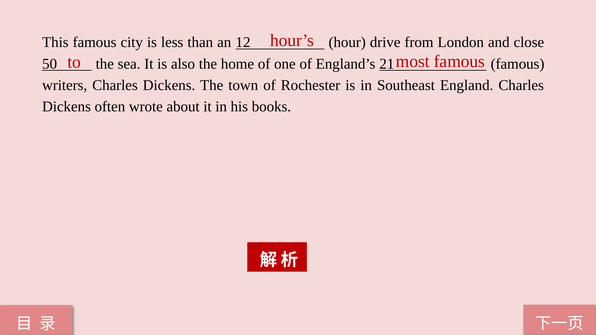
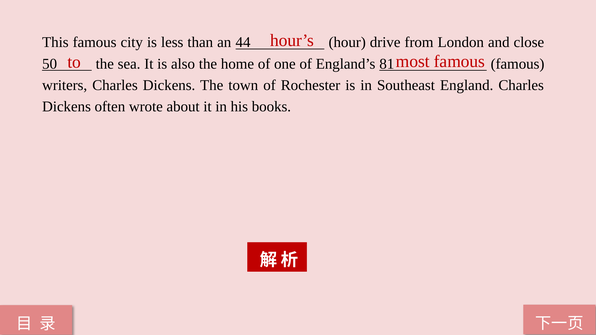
12: 12 -> 44 (243, 42)
21: 21 -> 81 (387, 64)
